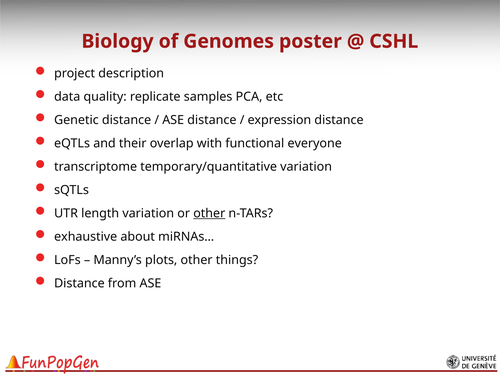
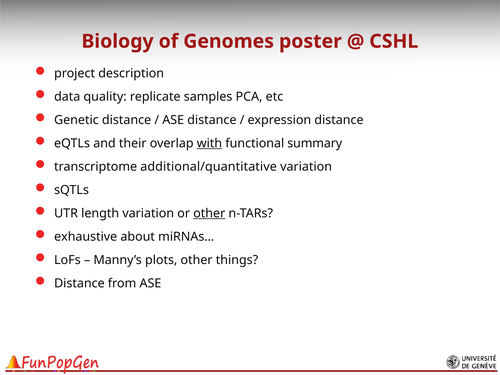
with underline: none -> present (209, 143)
everyone: everyone -> summary (315, 143)
temporary/quantitative: temporary/quantitative -> additional/quantitative (209, 167)
